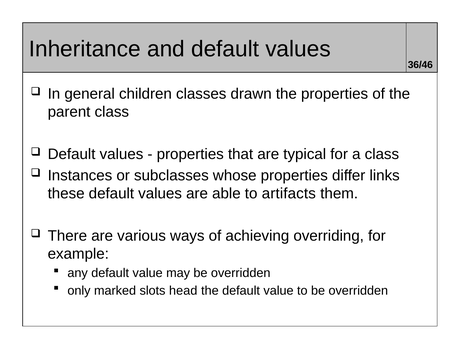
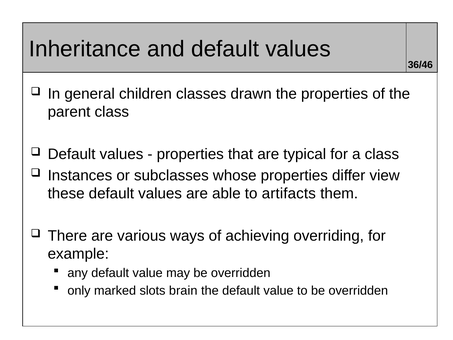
links: links -> view (385, 175)
head: head -> brain (183, 290)
